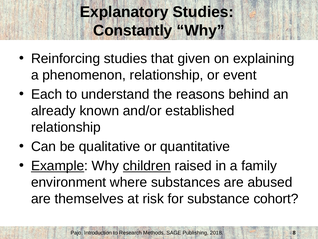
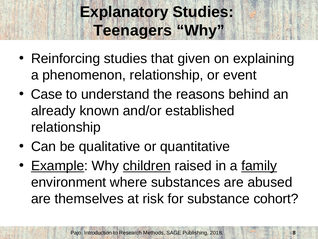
Constantly: Constantly -> Teenagers (133, 30)
Each: Each -> Case (47, 94)
family underline: none -> present (259, 166)
